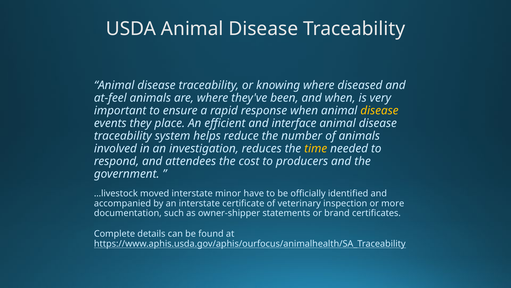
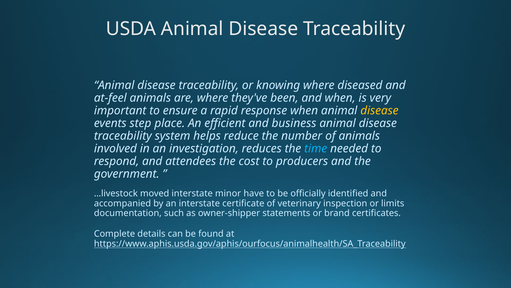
they: they -> step (140, 123)
interface: interface -> business (294, 123)
time colour: yellow -> light blue (316, 148)
more: more -> limits (393, 203)
